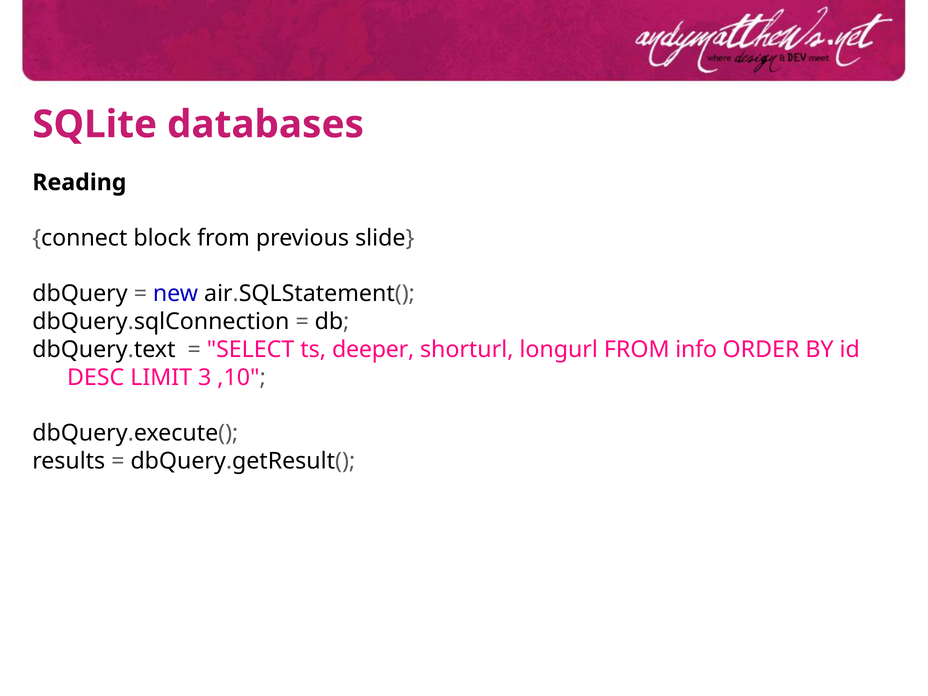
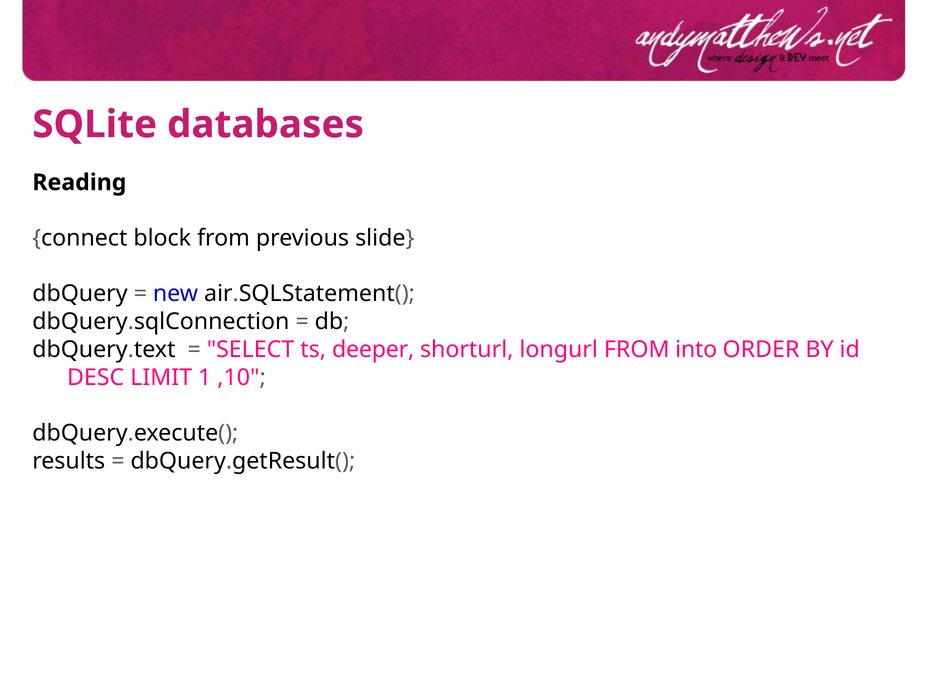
info: info -> into (696, 350)
3: 3 -> 1 (205, 377)
